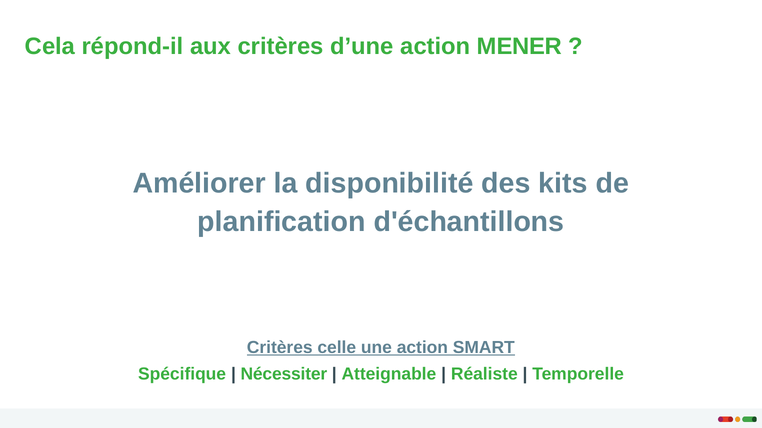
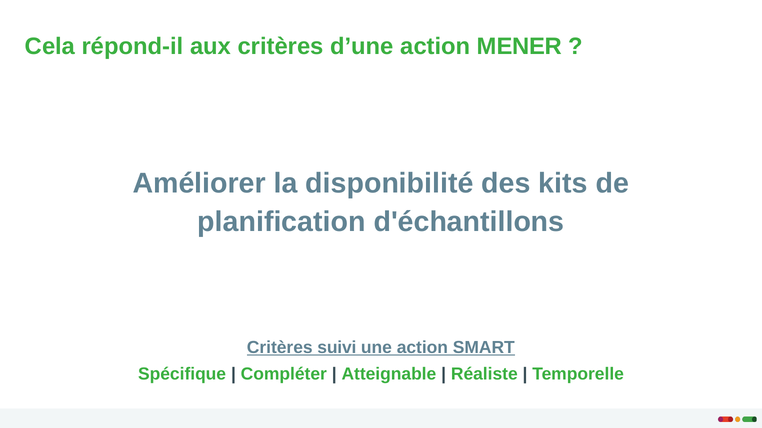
celle: celle -> suivi (337, 348)
Nécessiter: Nécessiter -> Compléter (284, 375)
